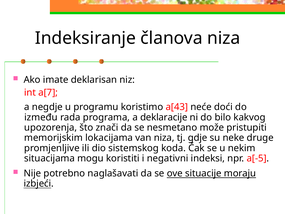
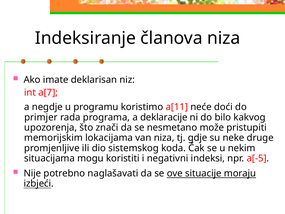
a[43: a[43 -> a[11 (177, 107)
između: između -> primjer (41, 117)
